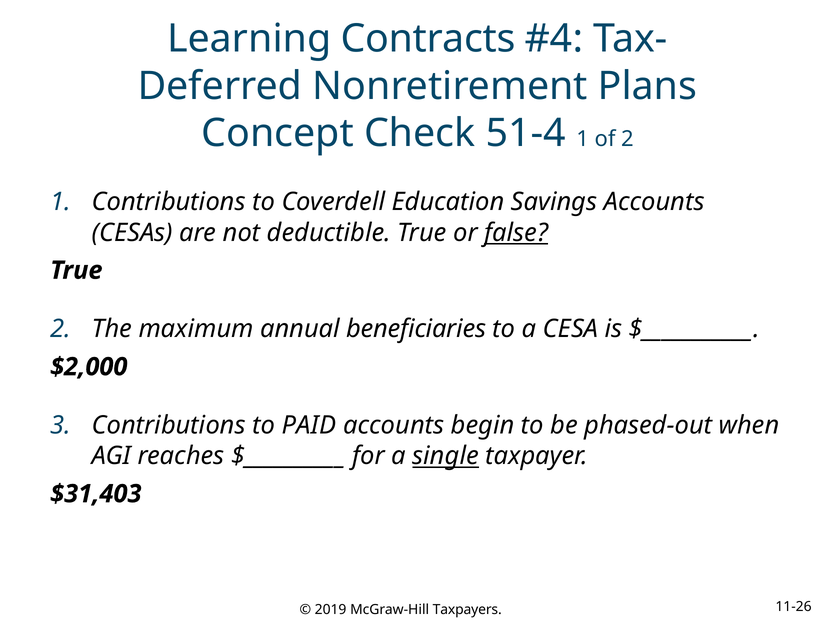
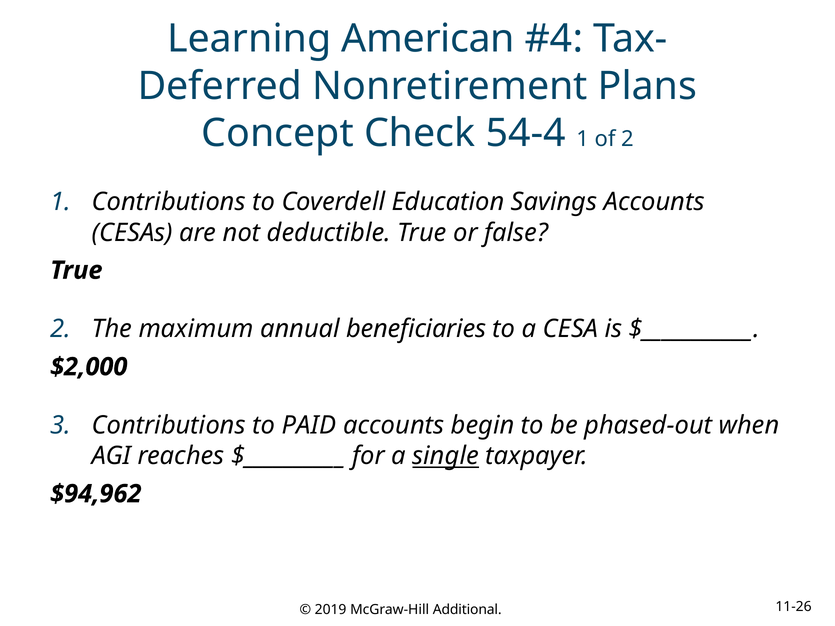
Contracts: Contracts -> American (428, 39)
51-4: 51-4 -> 54-4 (526, 133)
false underline: present -> none (516, 233)
$31,403: $31,403 -> $94,962 (96, 494)
Taxpayers: Taxpayers -> Additional (467, 610)
